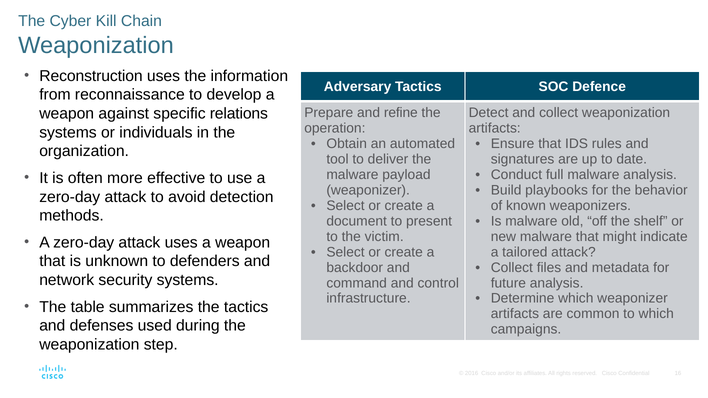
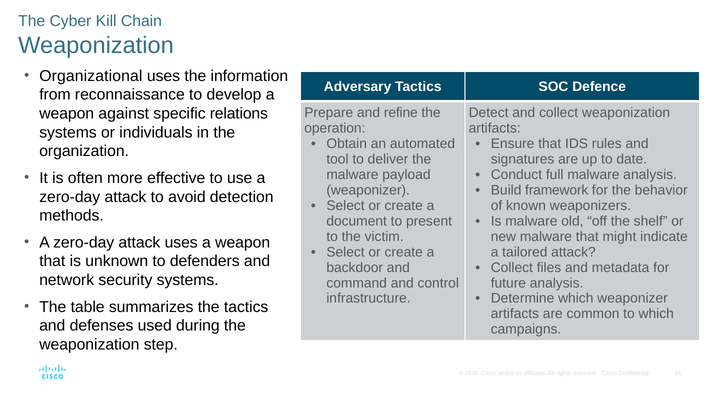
Reconstruction: Reconstruction -> Organizational (91, 76)
playbooks: playbooks -> framework (557, 190)
